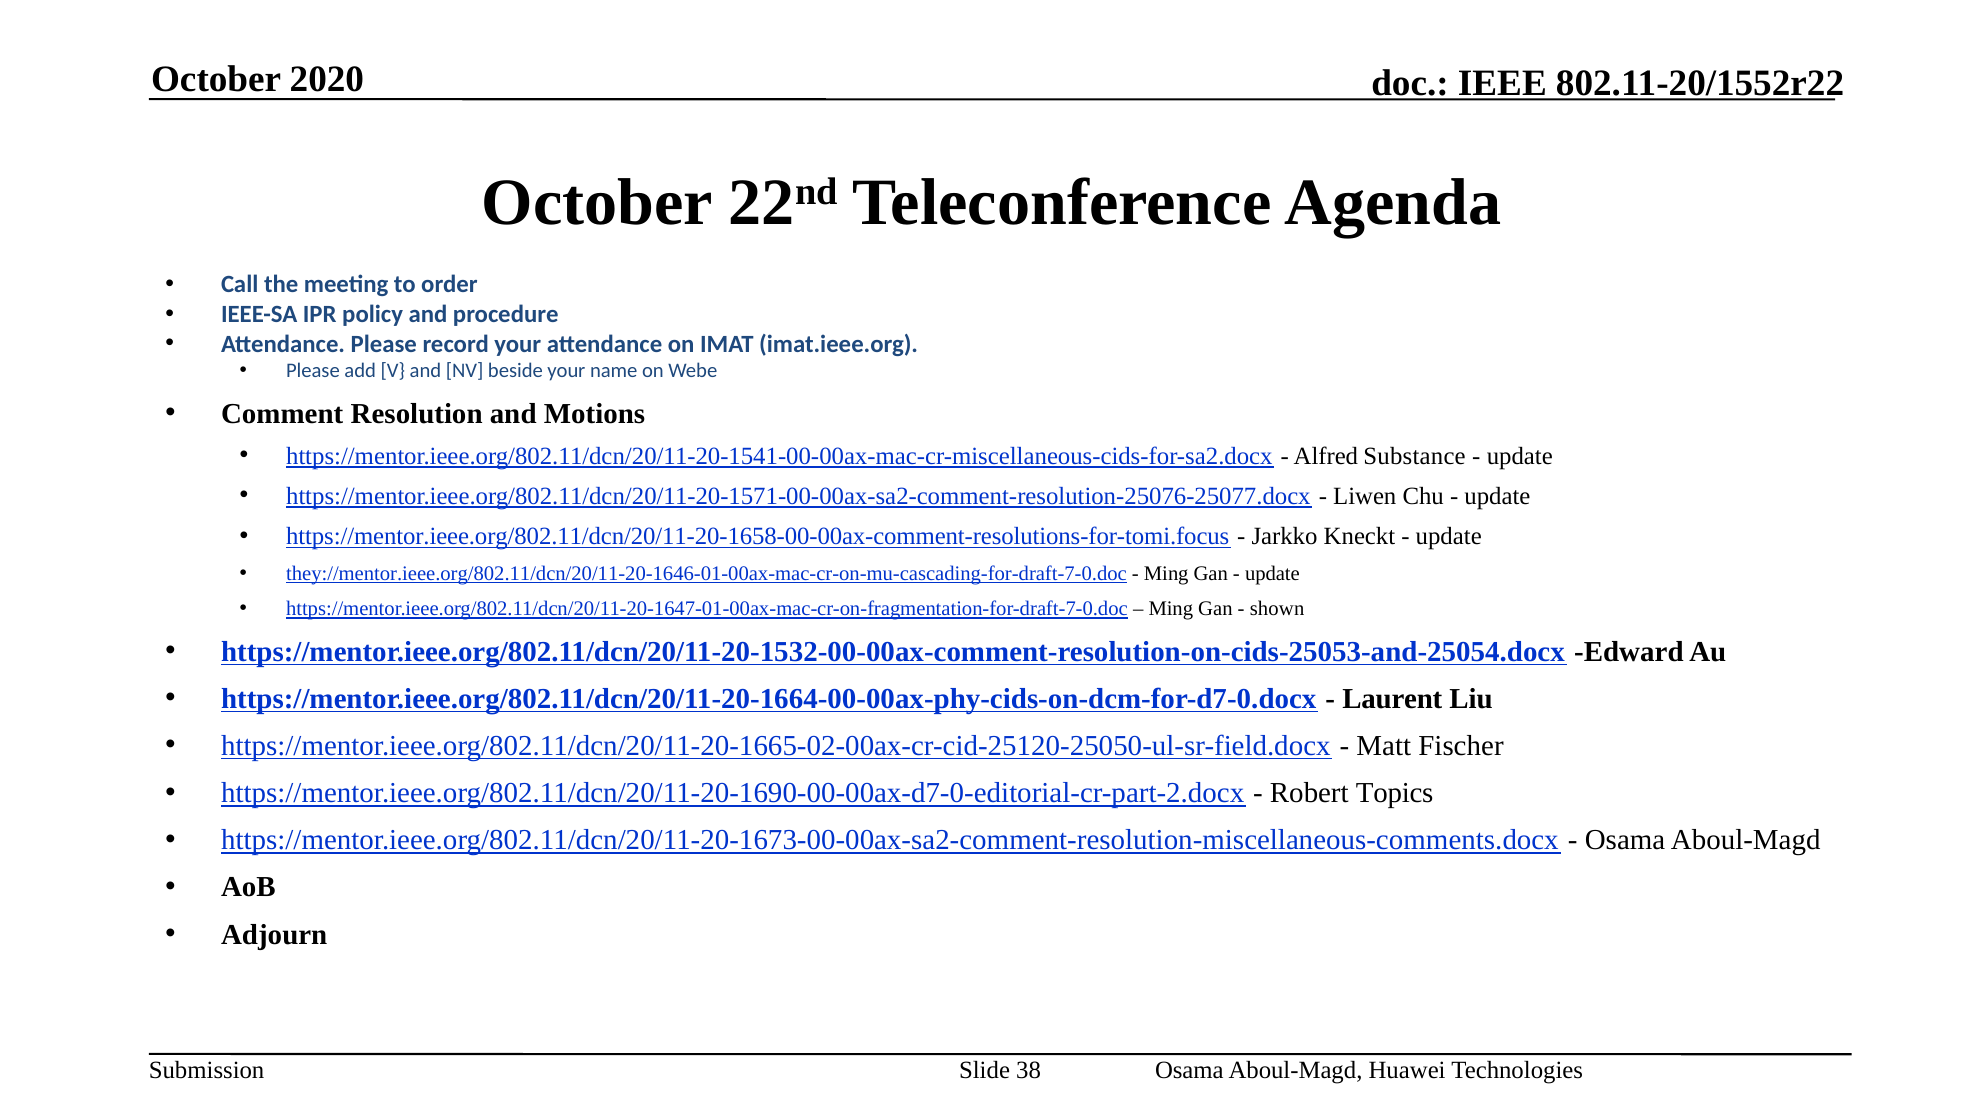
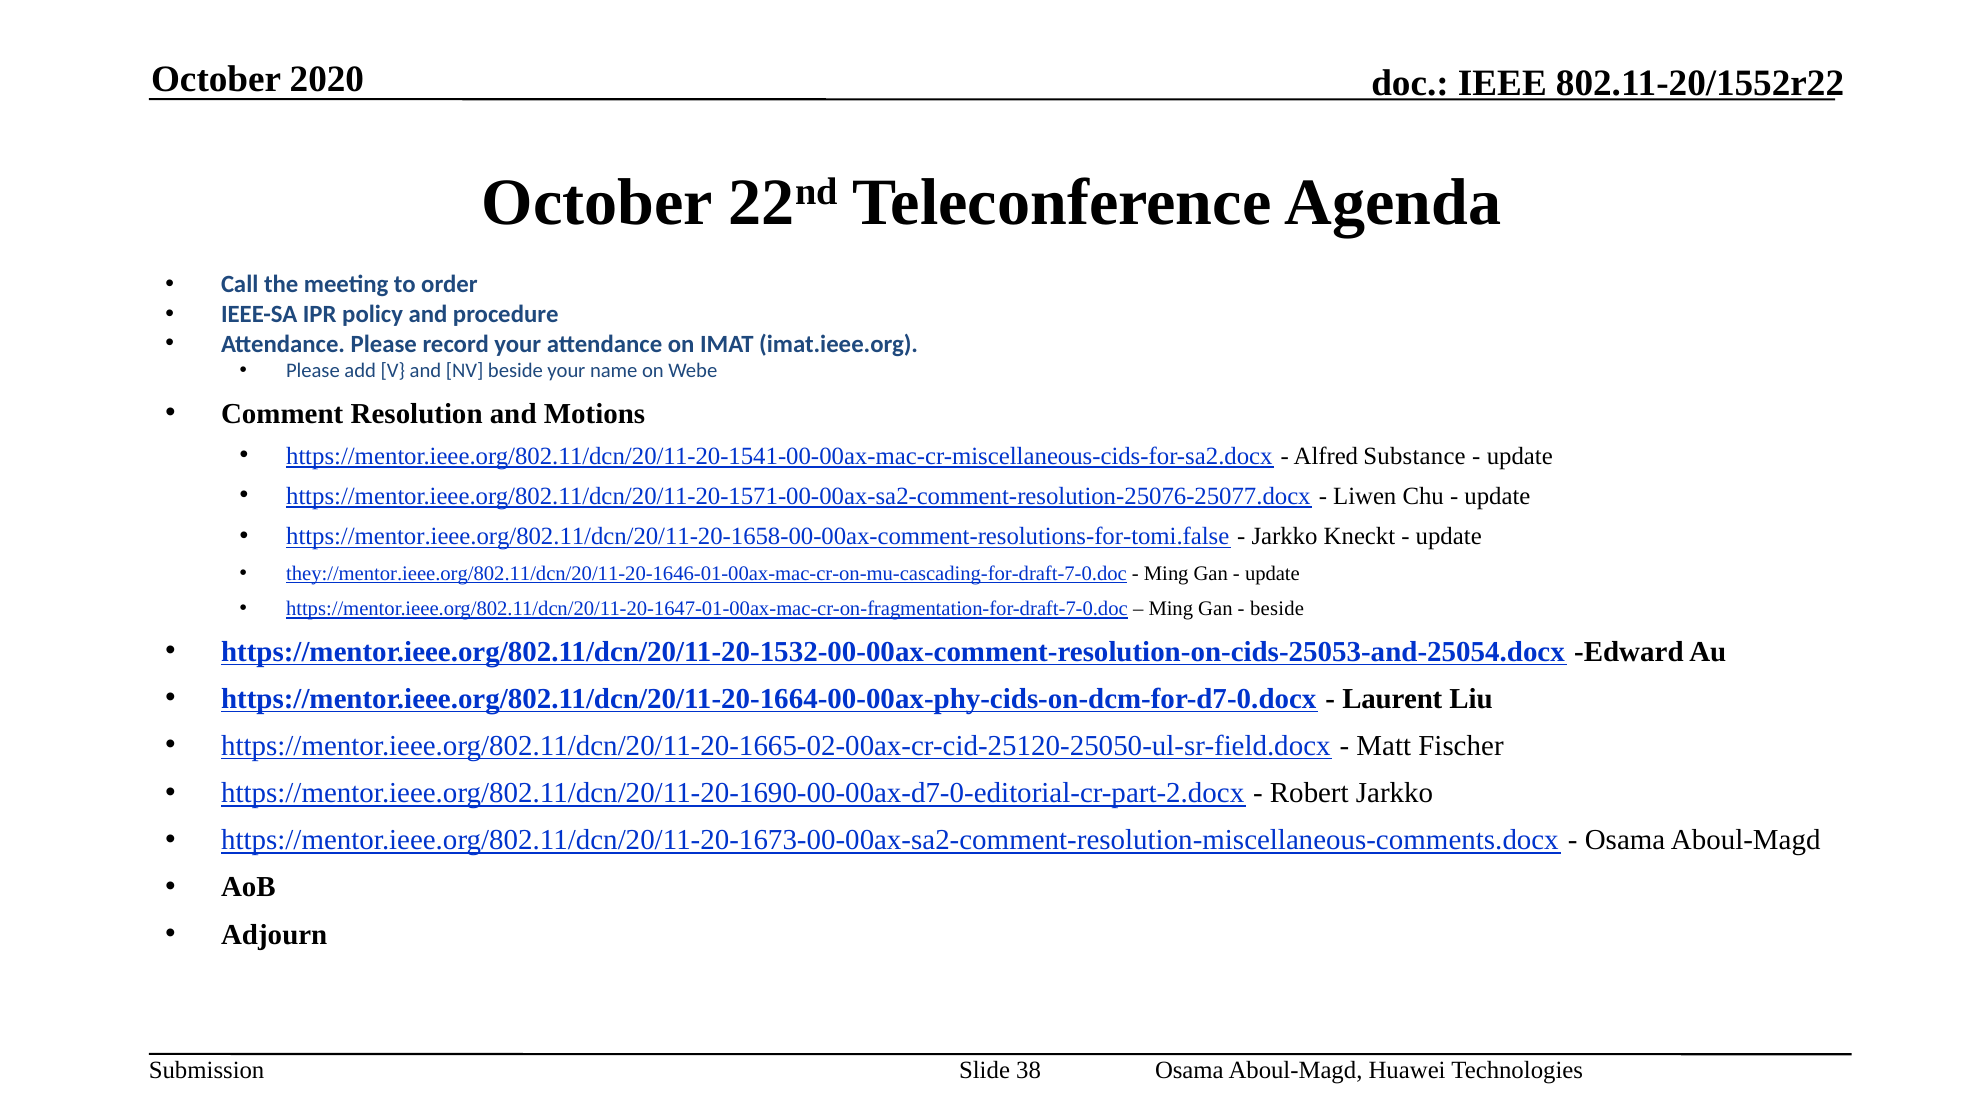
https://mentor.ieee.org/802.11/dcn/20/11-20-1658-00-00ax-comment-resolutions-for-tomi.focus: https://mentor.ieee.org/802.11/dcn/20/11-20-1658-00-00ax-comment-resolutions-for-tomi.focus -> https://mentor.ieee.org/802.11/dcn/20/11-20-1658-00-00ax-comment-resolutions-for-tomi.false (758, 536)
shown: shown -> beside (1277, 609)
Robert Topics: Topics -> Jarkko (1395, 793)
